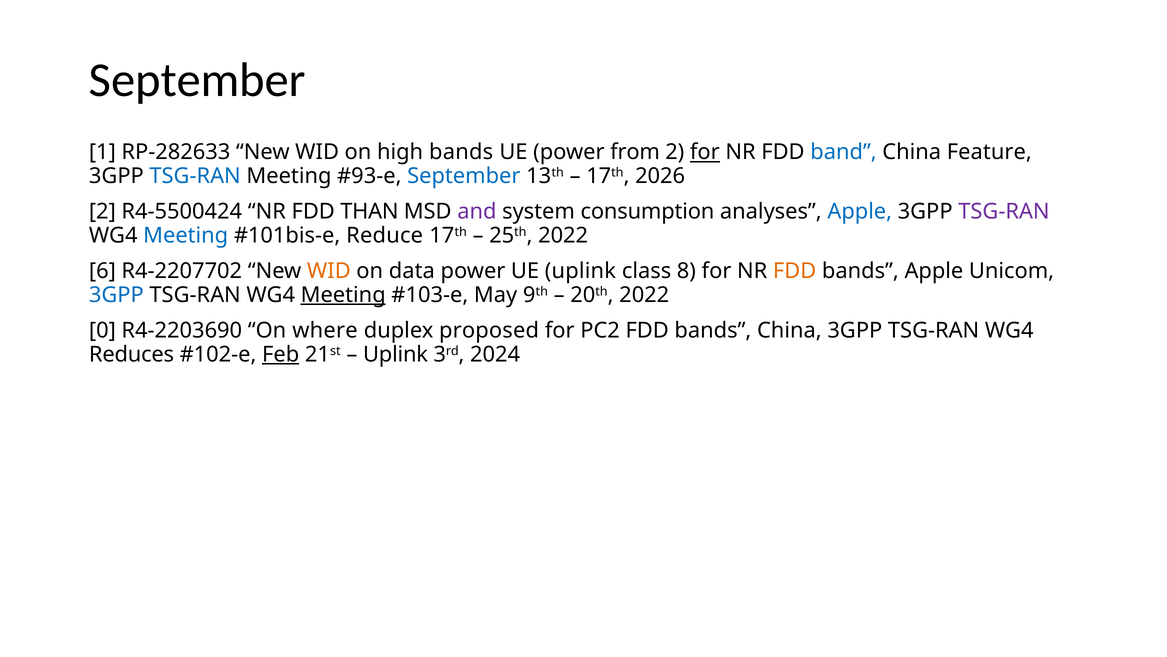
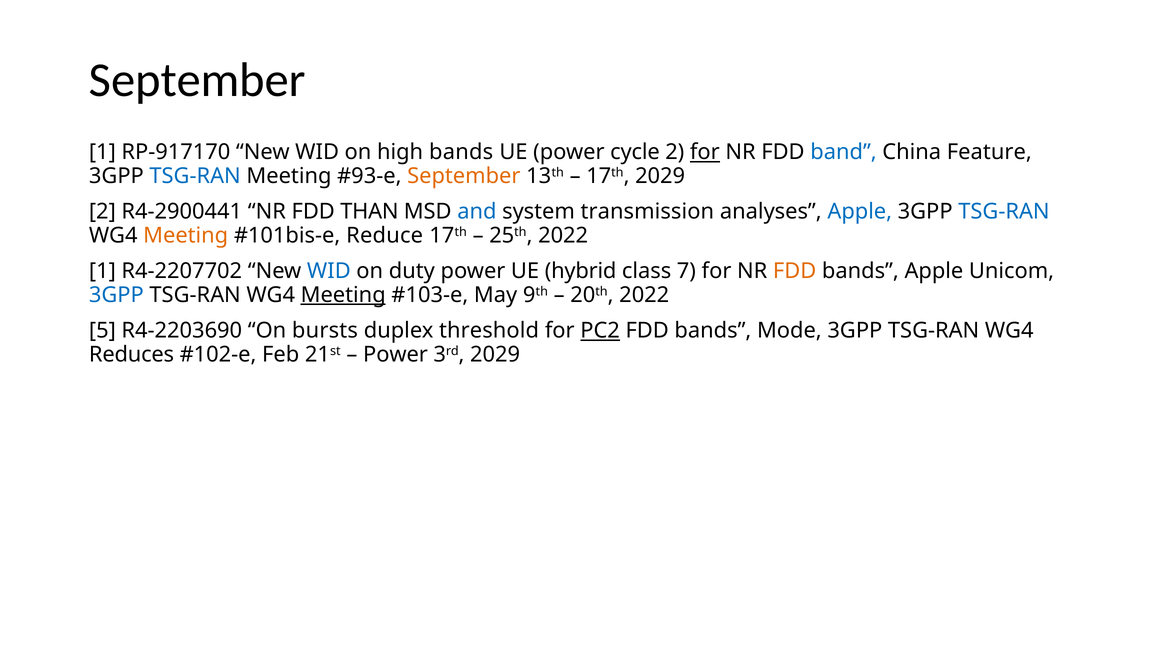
RP-282633: RP-282633 -> RP-917170 (176, 152)
from: from -> cycle (635, 152)
September colour: blue -> orange (464, 176)
17th 2026: 2026 -> 2029 (660, 176)
R4-5500424: R4-5500424 -> R4-2900441 (182, 212)
and colour: purple -> blue (477, 212)
consumption: consumption -> transmission (647, 212)
TSG-RAN colour: purple -> blue (1004, 212)
Meeting colour: blue -> orange (186, 235)
6: 6 -> 1 (102, 271)
WID colour: orange -> blue (329, 271)
data: data -> duty (412, 271)
UE uplink: uplink -> hybrid (581, 271)
8: 8 -> 7 (686, 271)
0: 0 -> 5 (102, 330)
where: where -> bursts (325, 330)
proposed: proposed -> threshold (489, 330)
PC2 underline: none -> present (600, 330)
bands China: China -> Mode (789, 330)
Feb underline: present -> none (281, 354)
Uplink: Uplink -> Power (395, 354)
3rd 2024: 2024 -> 2029 (495, 354)
